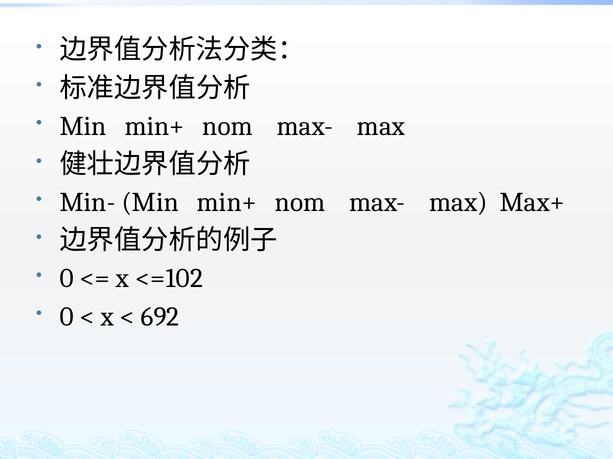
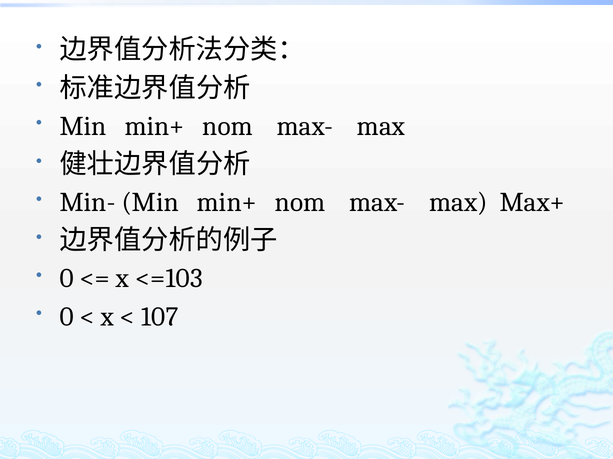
<=102: <=102 -> <=103 (169, 279)
692: 692 -> 107 (160, 317)
